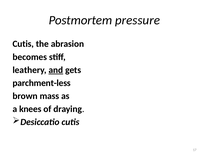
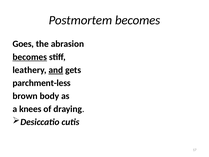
Postmortem pressure: pressure -> becomes (138, 20)
Cutis: Cutis -> Goes (23, 44)
becomes underline: none -> present (30, 57)
mass: mass -> body (49, 96)
